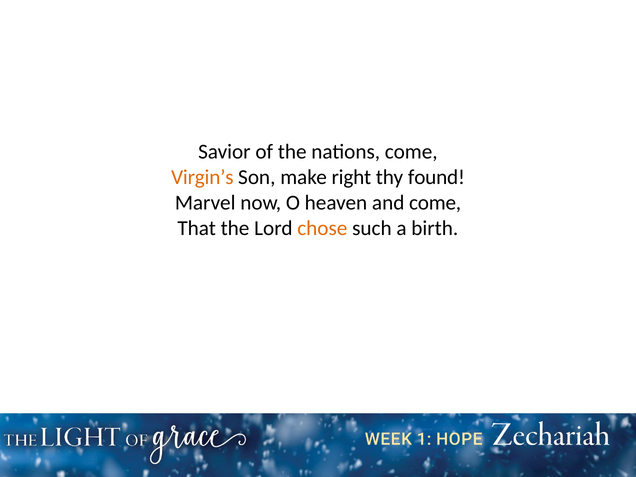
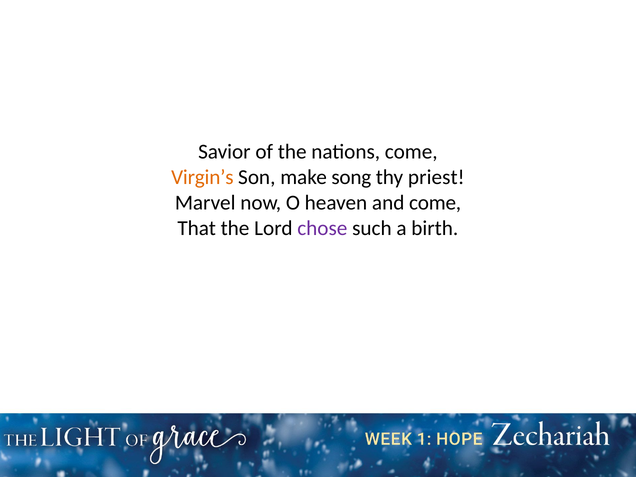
right: right -> song (351, 177)
found: found -> priest (436, 177)
chose colour: orange -> purple (322, 228)
